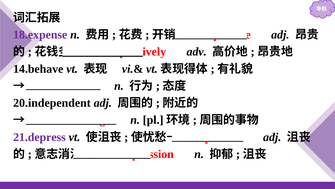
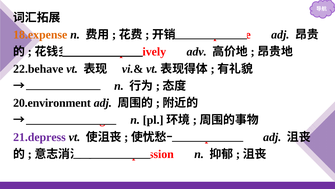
18.expense colour: purple -> orange (40, 35)
14.behave: 14.behave -> 22.behave (38, 69)
20.independent: 20.independent -> 20.environment (52, 103)
